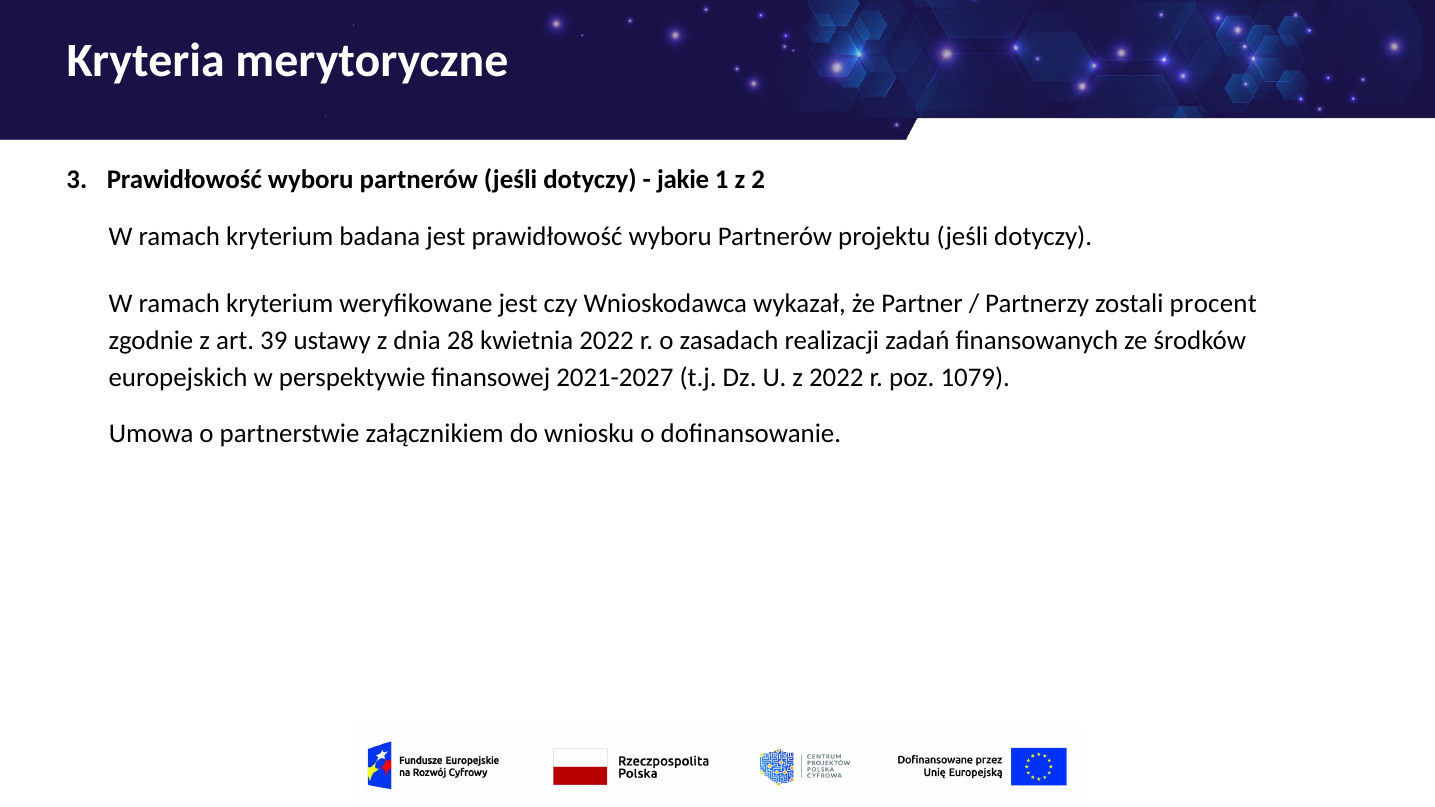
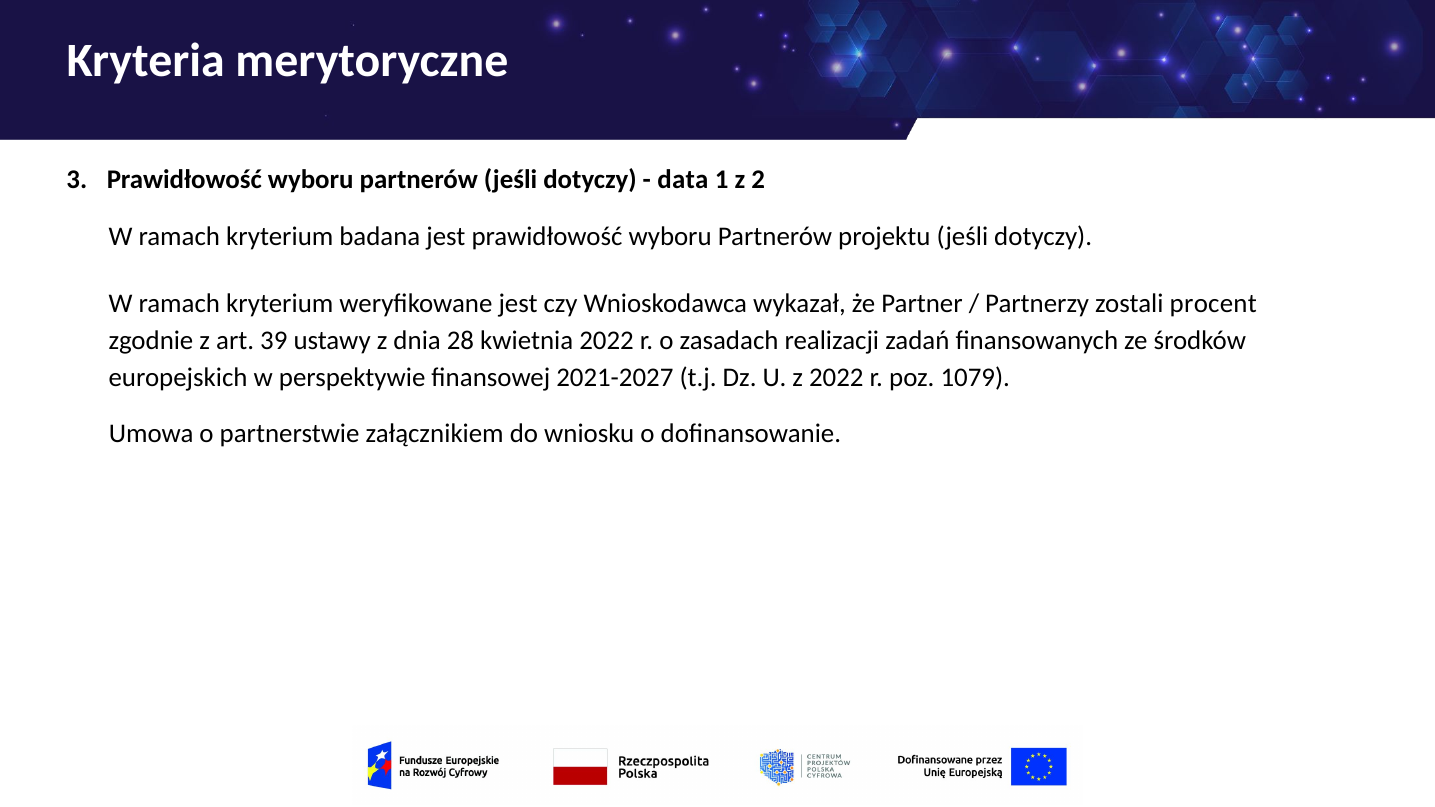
jakie: jakie -> data (683, 180)
